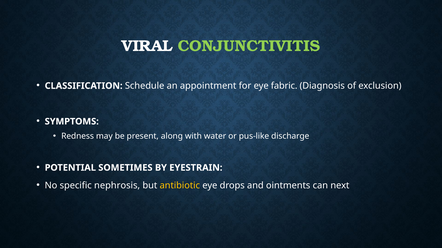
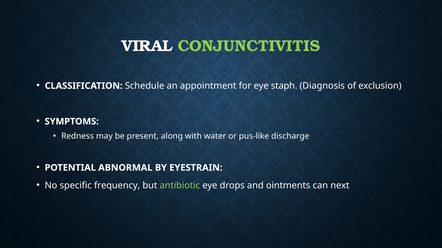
fabric: fabric -> staph (284, 86)
SOMETIMES: SOMETIMES -> ABNORMAL (125, 168)
nephrosis: nephrosis -> frequency (117, 186)
antibiotic colour: yellow -> light green (180, 186)
